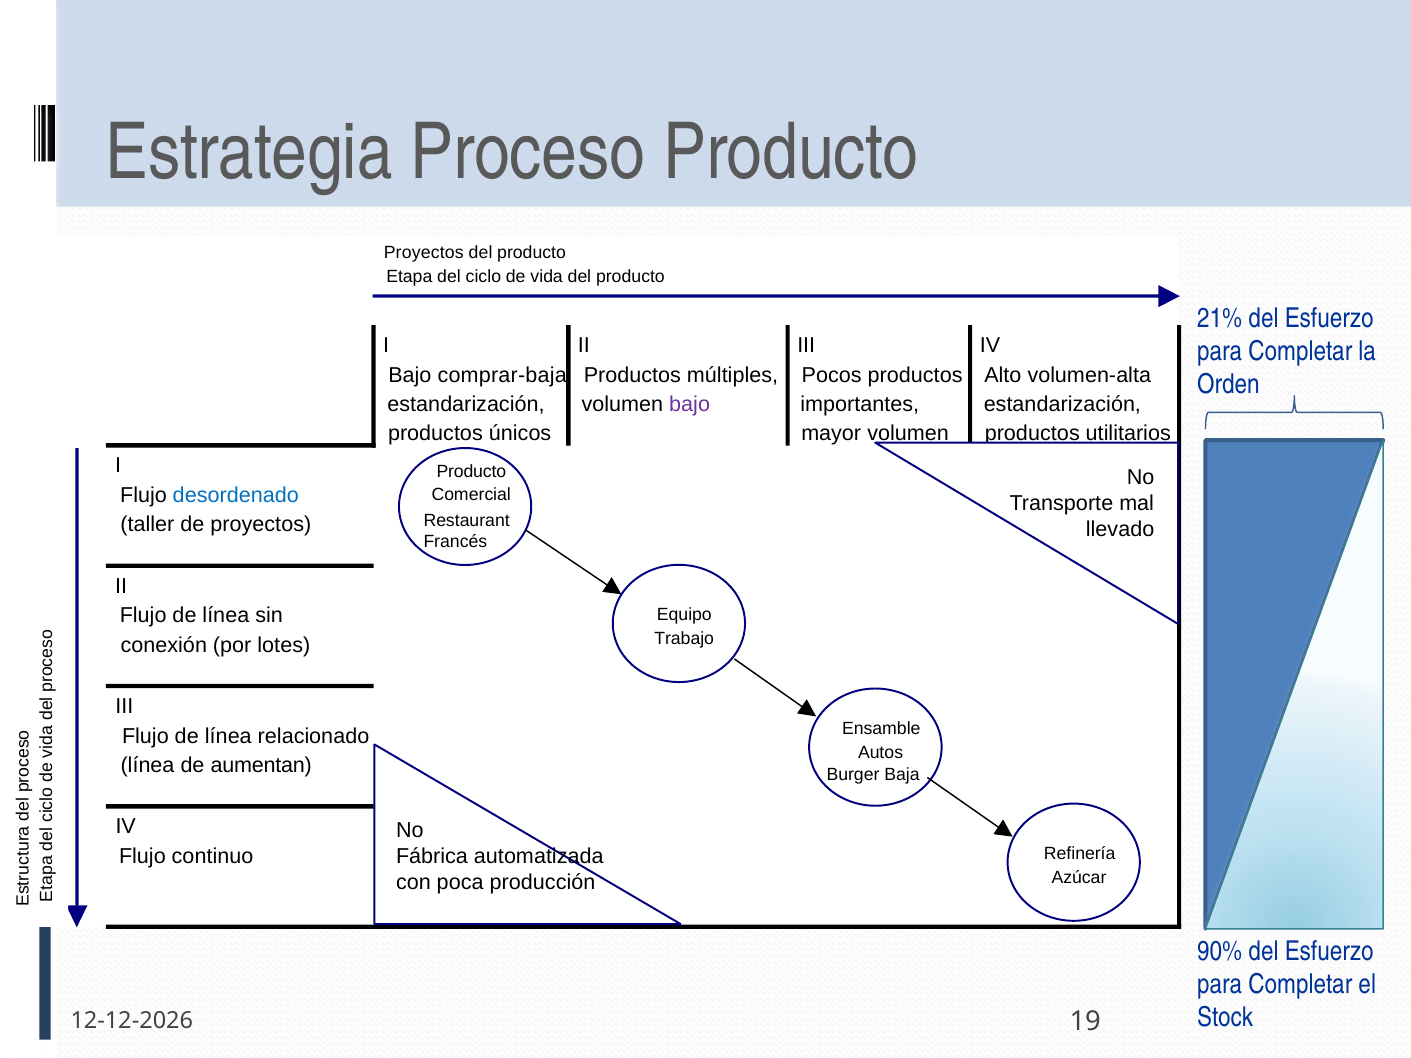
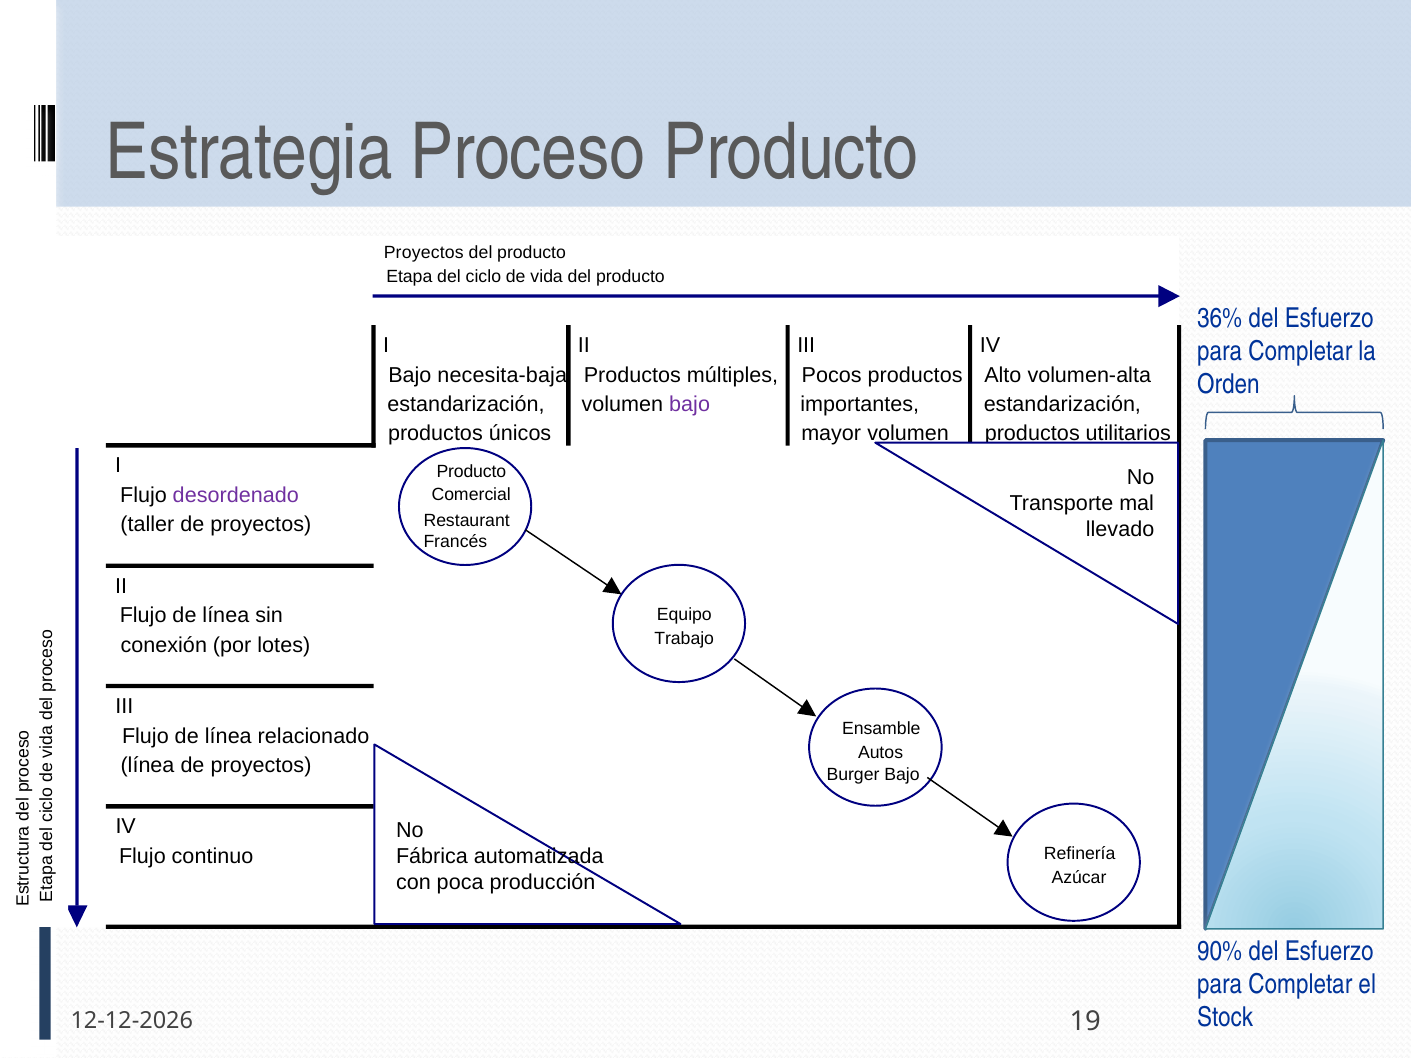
21%: 21% -> 36% (1220, 318)
comprar-baja: comprar-baja -> necesita-baja (502, 375)
desordenado colour: blue -> purple (236, 495)
línea de aumentan: aumentan -> proyectos (261, 766)
Burger Baja: Baja -> Bajo (902, 775)
